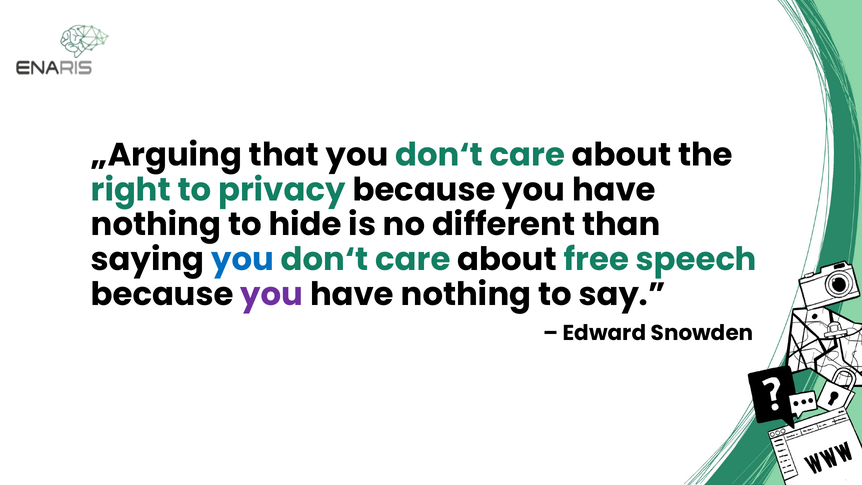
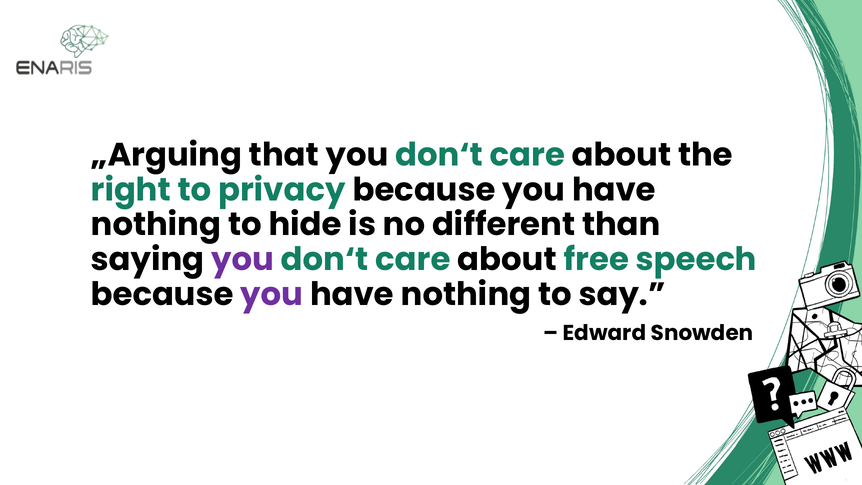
you colour: blue -> purple (243, 260)
